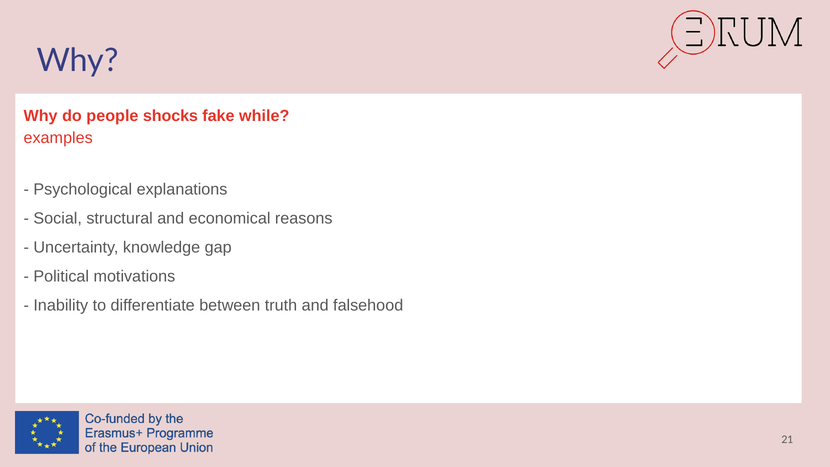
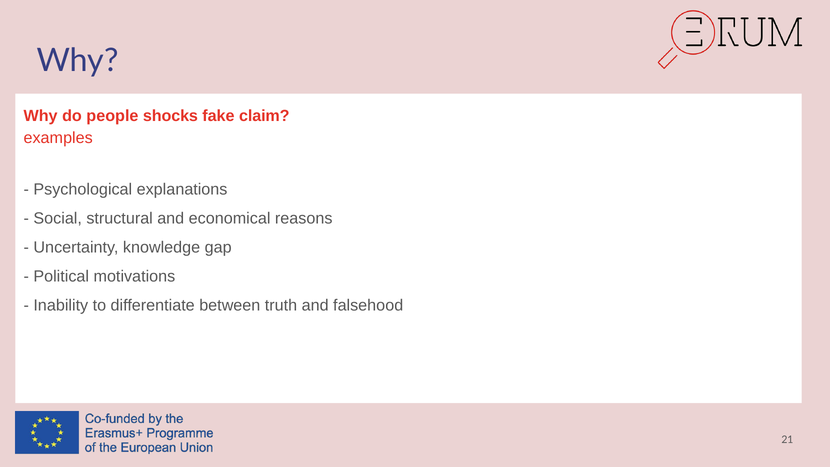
while: while -> claim (264, 116)
